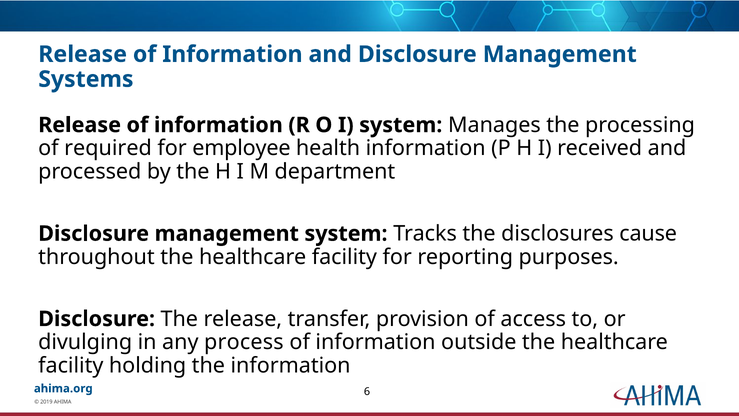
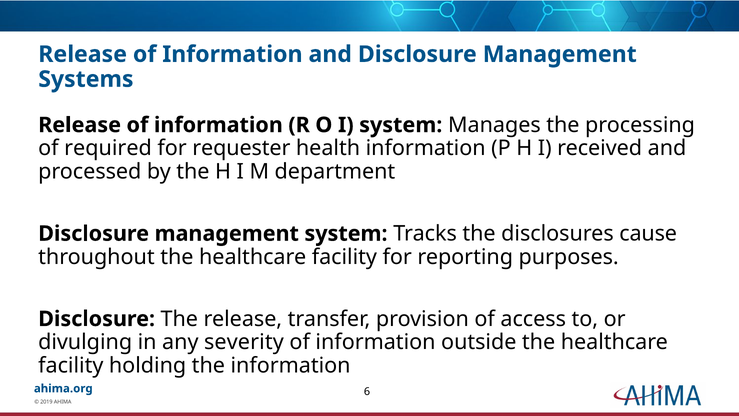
employee: employee -> requester (241, 148)
process: process -> severity (244, 342)
